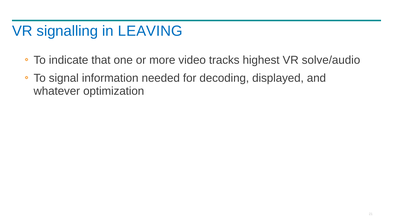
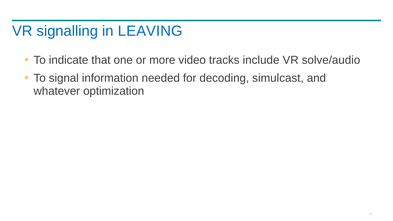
highest: highest -> include (261, 60)
displayed: displayed -> simulcast (278, 78)
